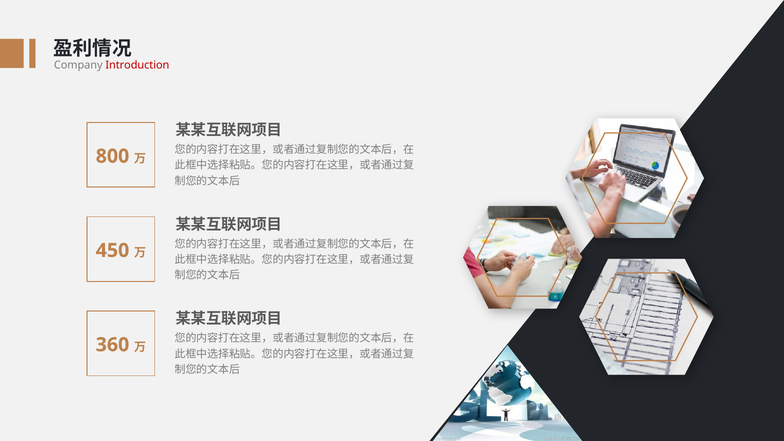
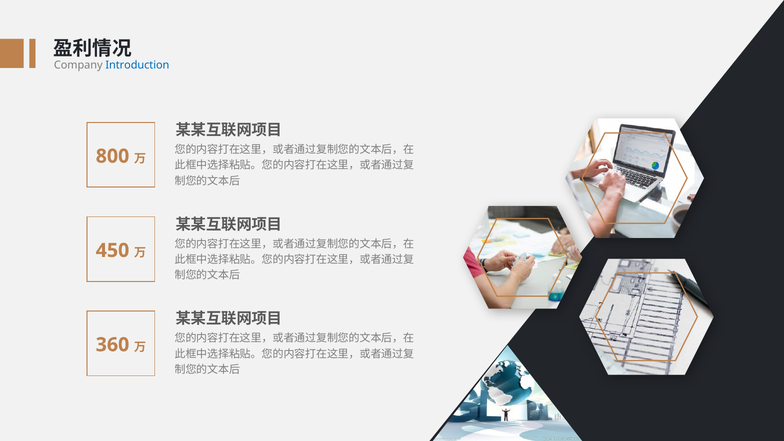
Introduction colour: red -> blue (137, 65)
